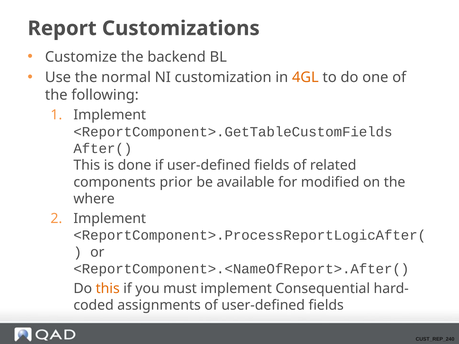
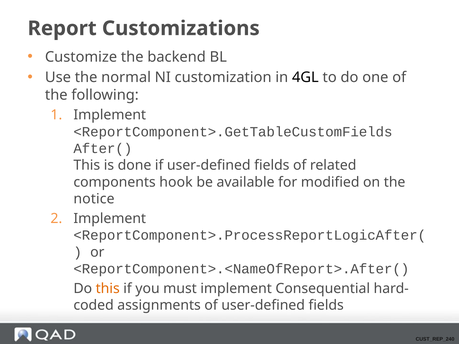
4GL colour: orange -> black (305, 77)
prior: prior -> hook (176, 182)
where: where -> notice (94, 199)
